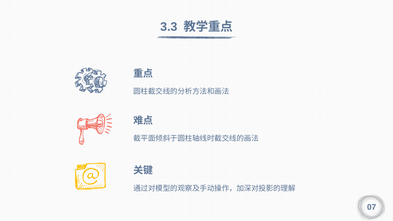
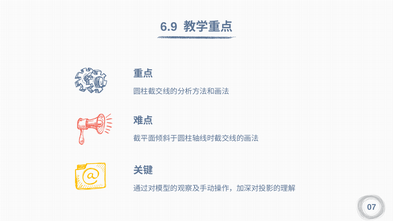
3.3: 3.3 -> 6.9 (169, 27)
